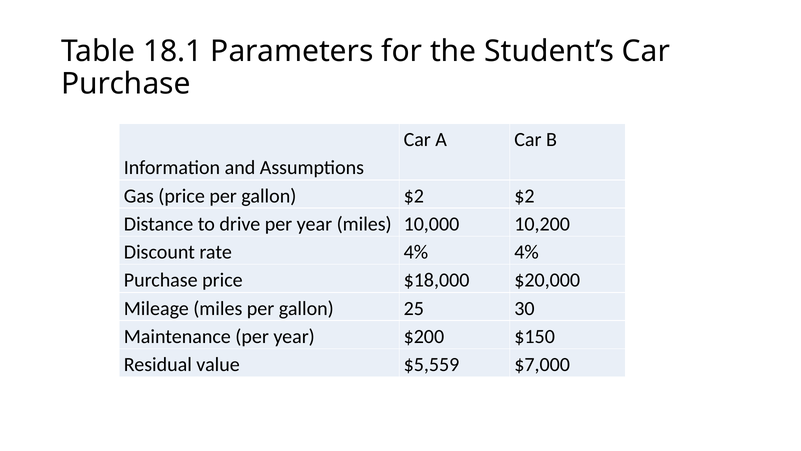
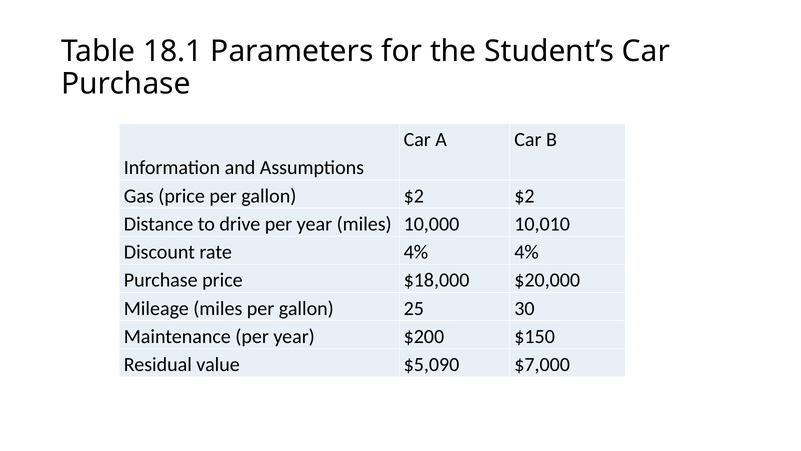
10,200: 10,200 -> 10,010 (542, 224)
$5,559: $5,559 -> $5,090 (431, 364)
